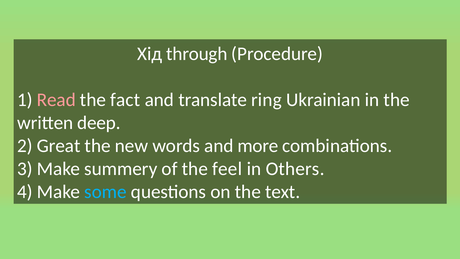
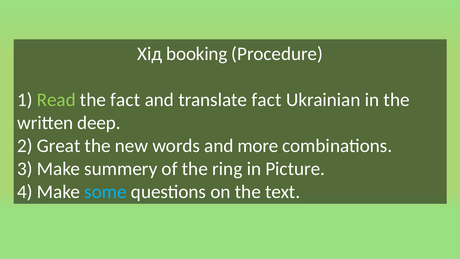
through: through -> booking (197, 54)
Read colour: pink -> light green (56, 100)
translate ring: ring -> fact (266, 100)
feel: feel -> ring (227, 169)
Others: Others -> Picture (295, 169)
